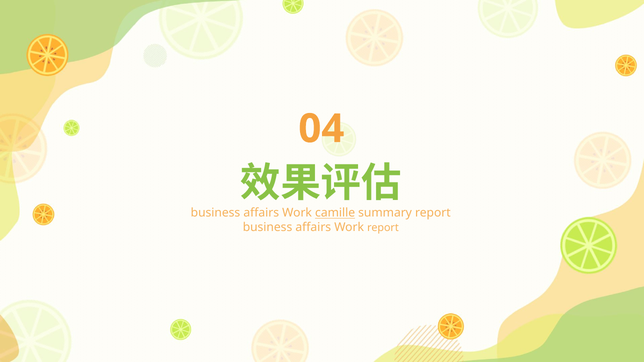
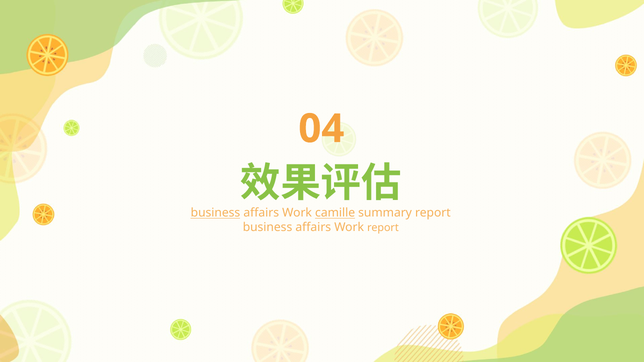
business underline: none -> present (215, 213)
